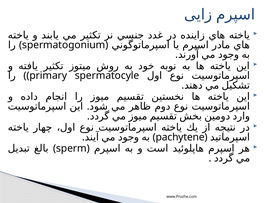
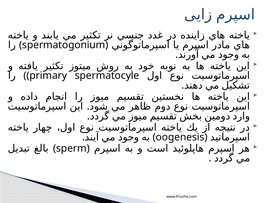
pachytene: pachytene -> oogenesis (180, 137)
